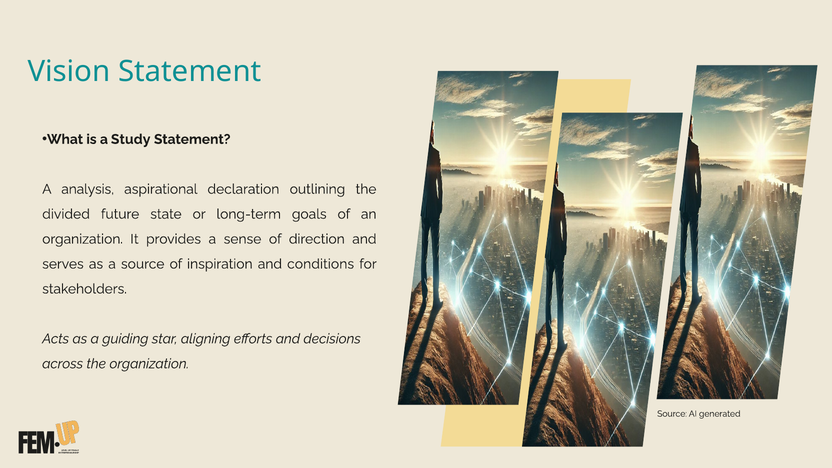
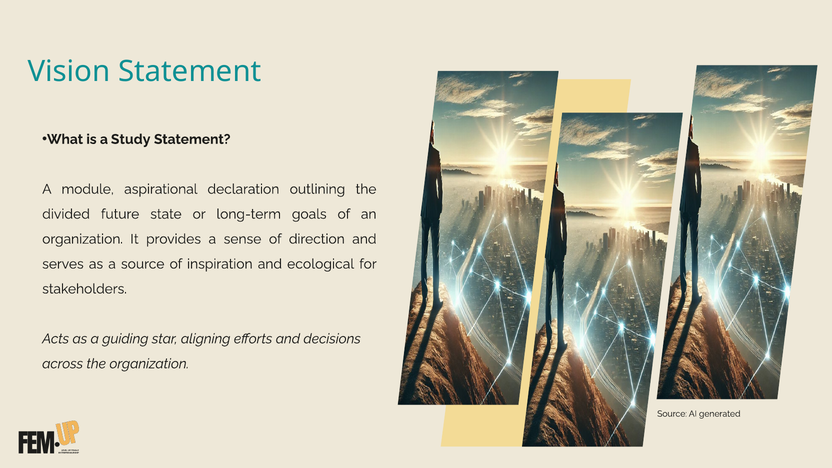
analysis: analysis -> module (88, 189)
conditions: conditions -> ecological (321, 264)
